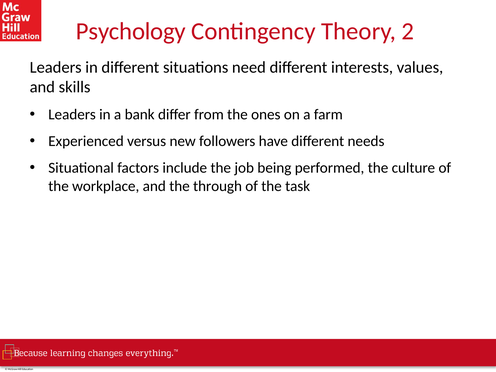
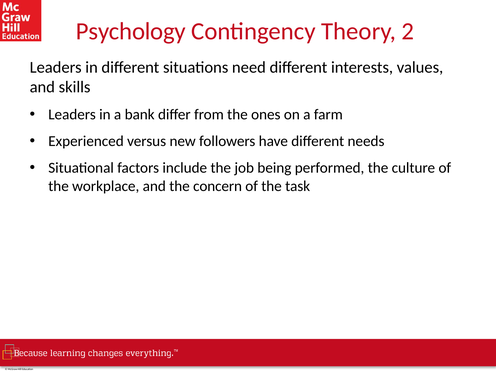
through: through -> concern (218, 186)
